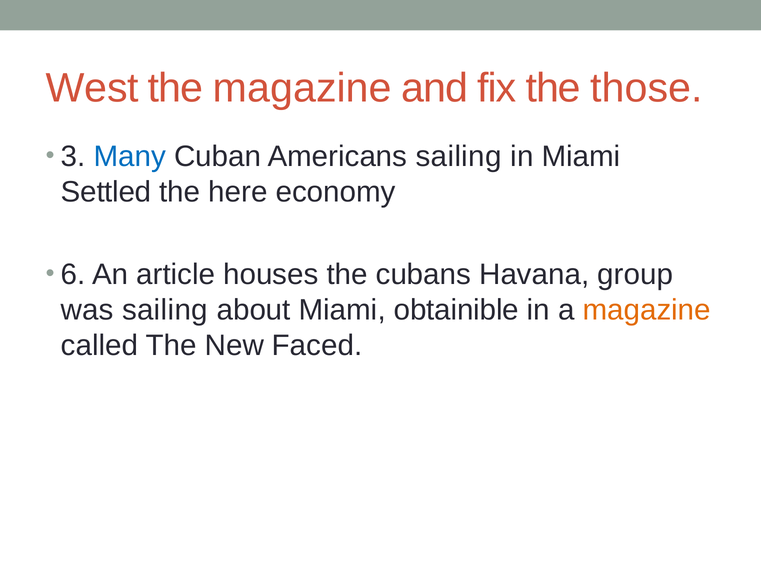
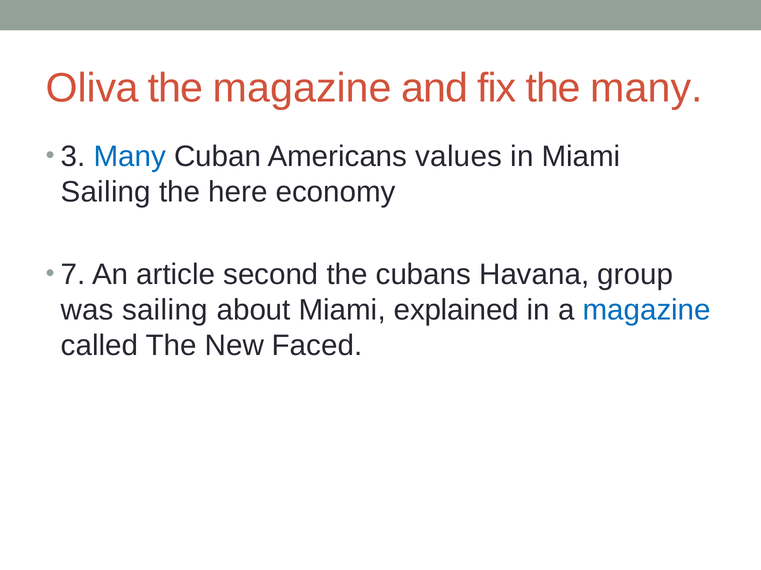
West: West -> Oliva (92, 89)
the those: those -> many (647, 89)
Americans sailing: sailing -> values (459, 157)
Settled: Settled -> Sailing (106, 192)
6: 6 -> 7 (73, 275)
houses: houses -> second (271, 275)
obtainible: obtainible -> explained (456, 310)
magazine colour: orange -> blue (647, 310)
